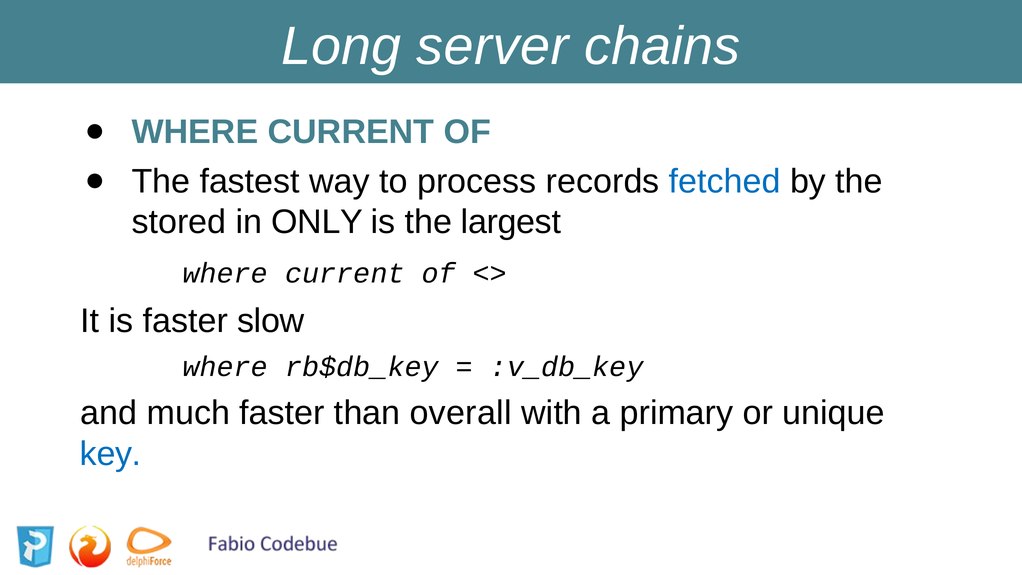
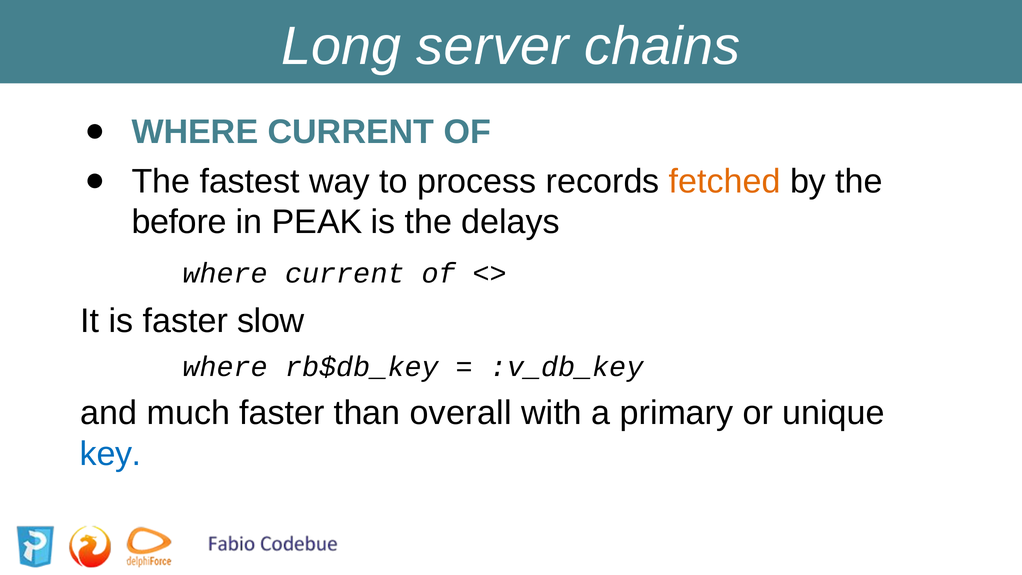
fetched colour: blue -> orange (725, 181)
stored: stored -> before (179, 222)
ONLY: ONLY -> PEAK (317, 222)
largest: largest -> delays (511, 222)
